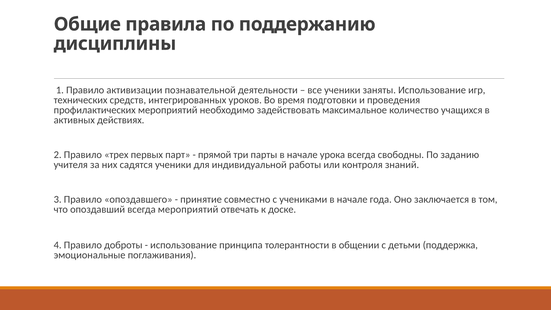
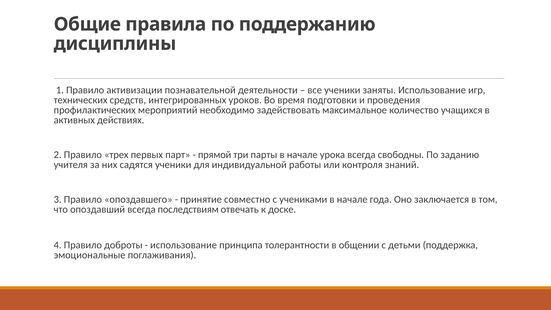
всегда мероприятий: мероприятий -> последствиям (188, 209)
